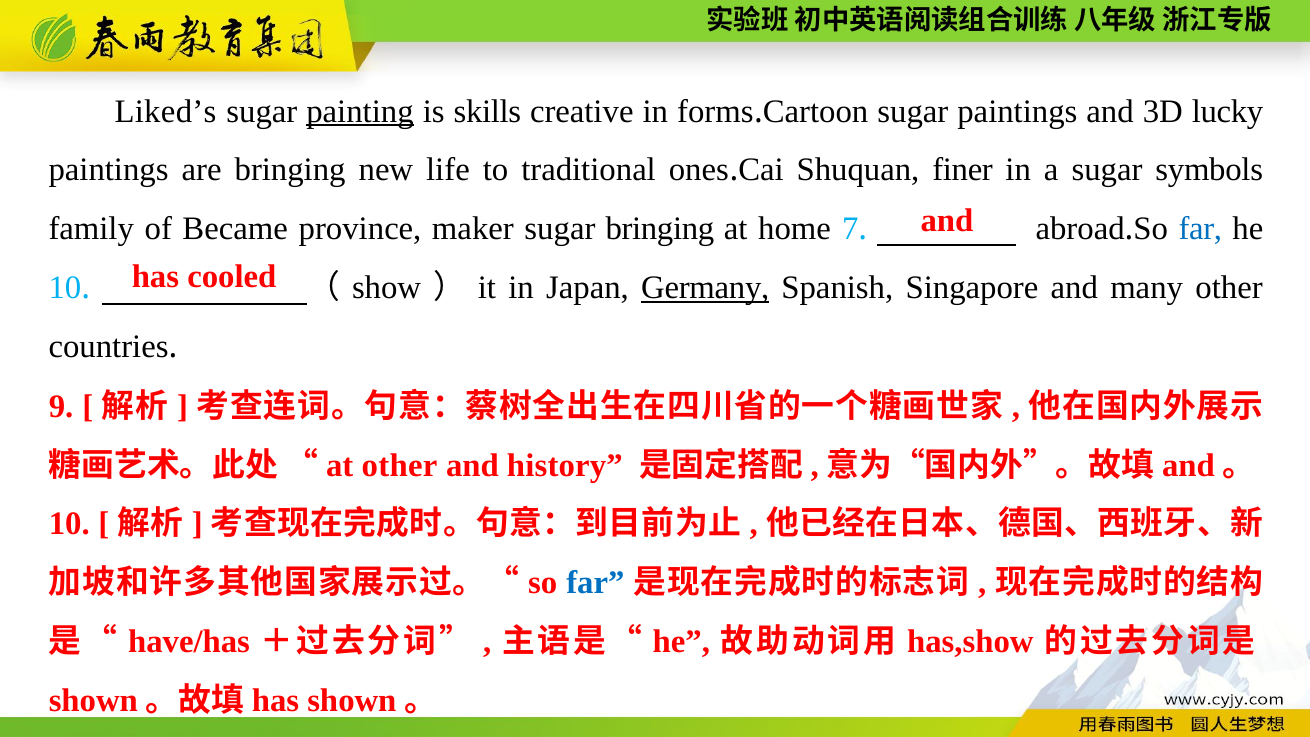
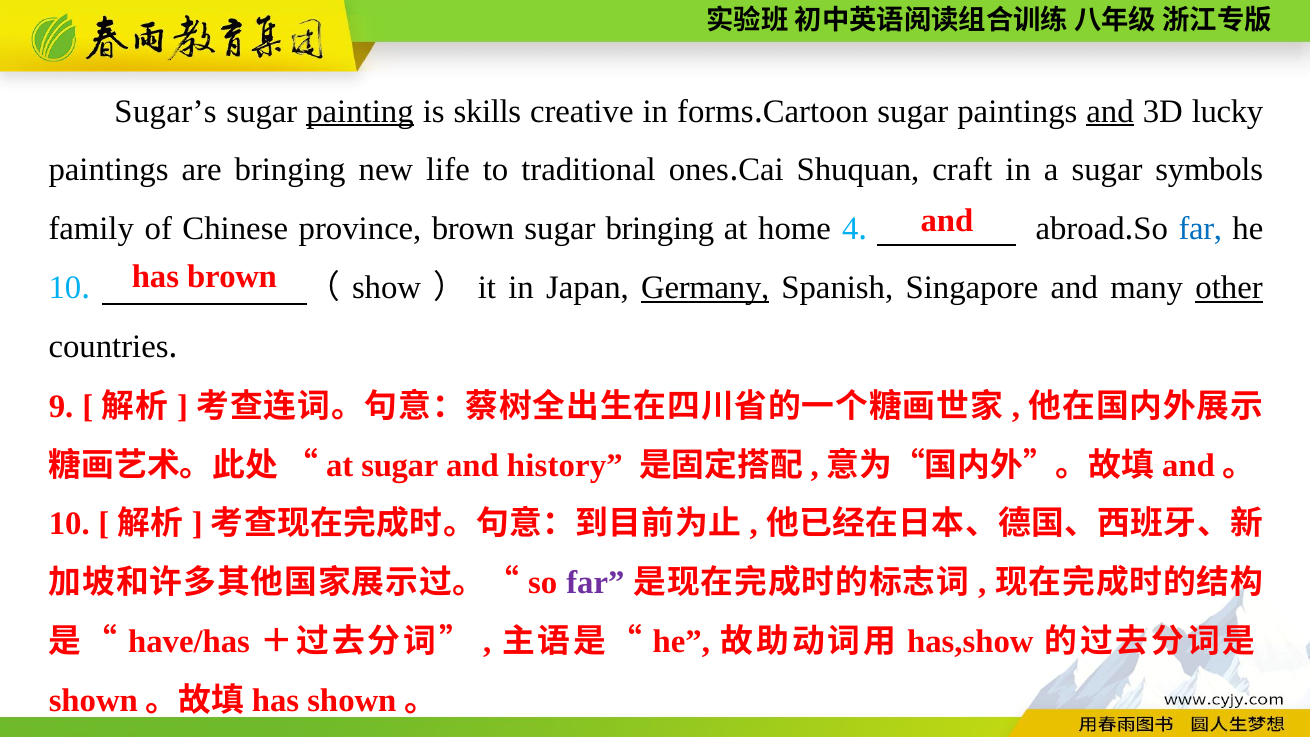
Liked’s: Liked’s -> Sugar’s (165, 111)
and underline: none -> present (1110, 111)
finer: finer -> craft (962, 170)
Became: Became -> Chinese (235, 229)
province maker: maker -> brown (473, 229)
7: 7 -> 4 (850, 229)
has cooled: cooled -> brown (232, 277)
other underline: none -> present (1229, 288)
at other: other -> sugar (400, 465)
far colour: blue -> purple (595, 583)
